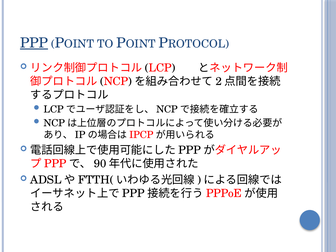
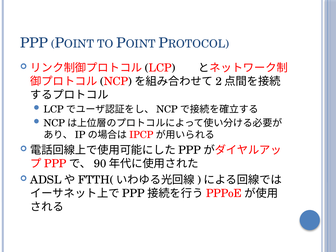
PPP underline: present -> none (34, 43)
